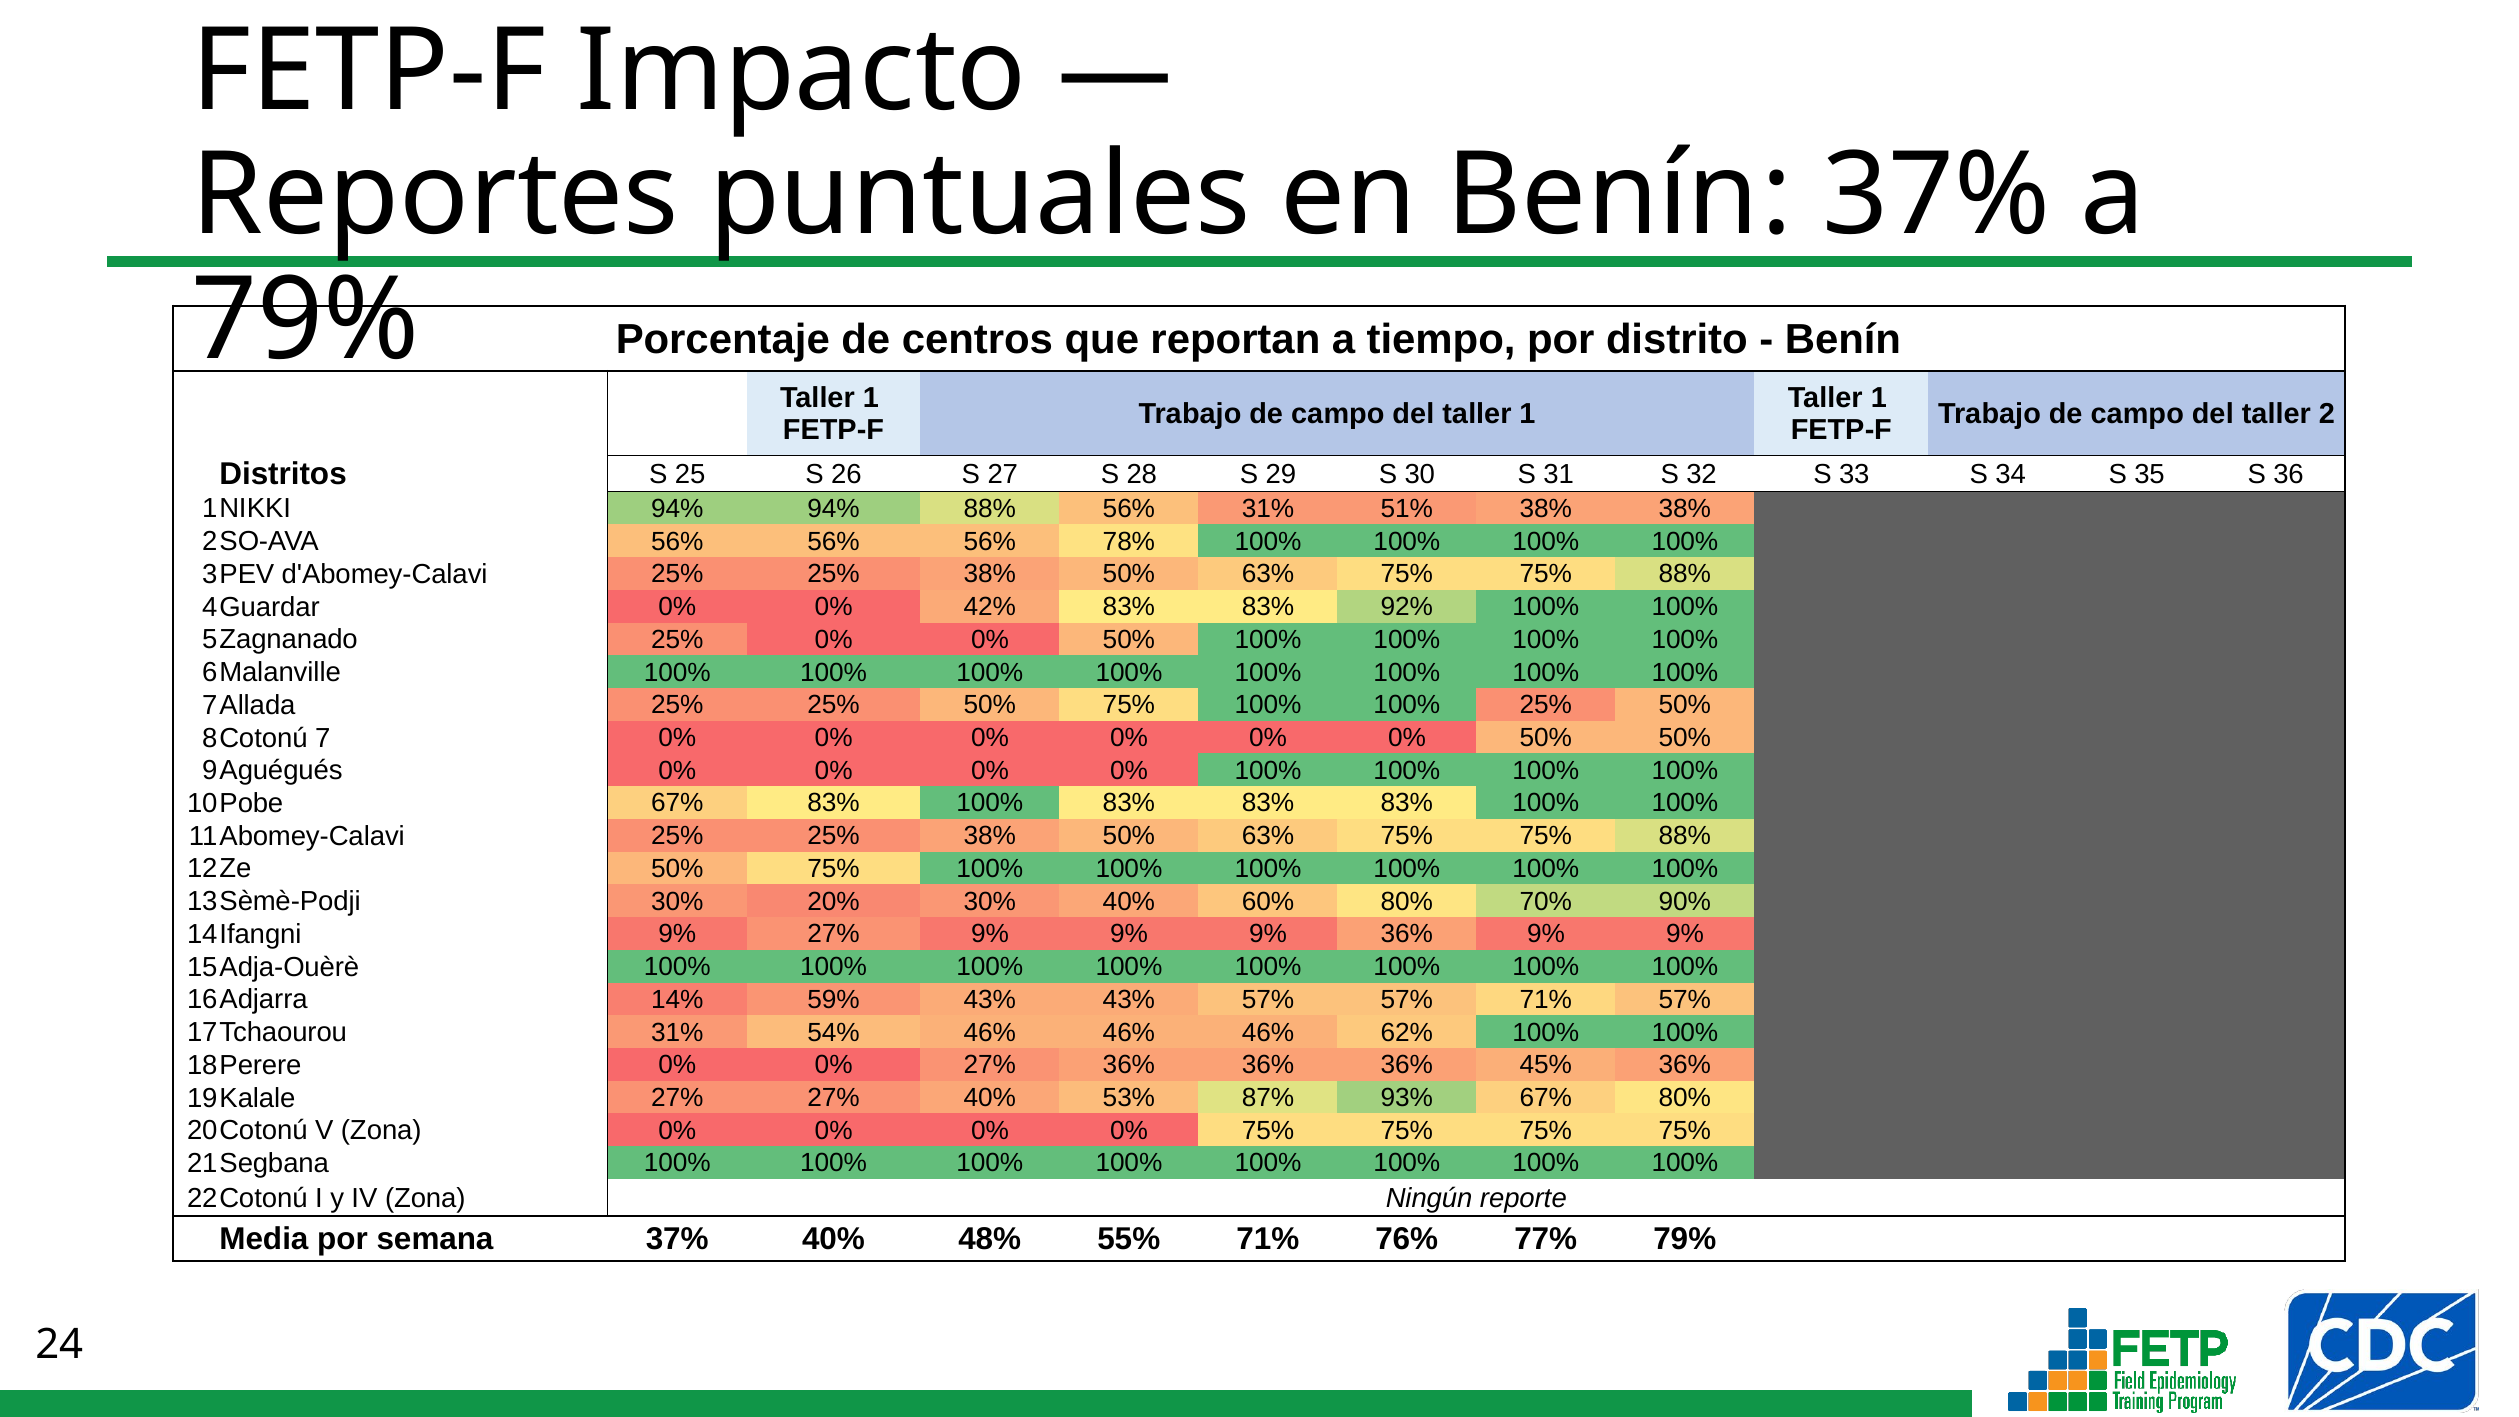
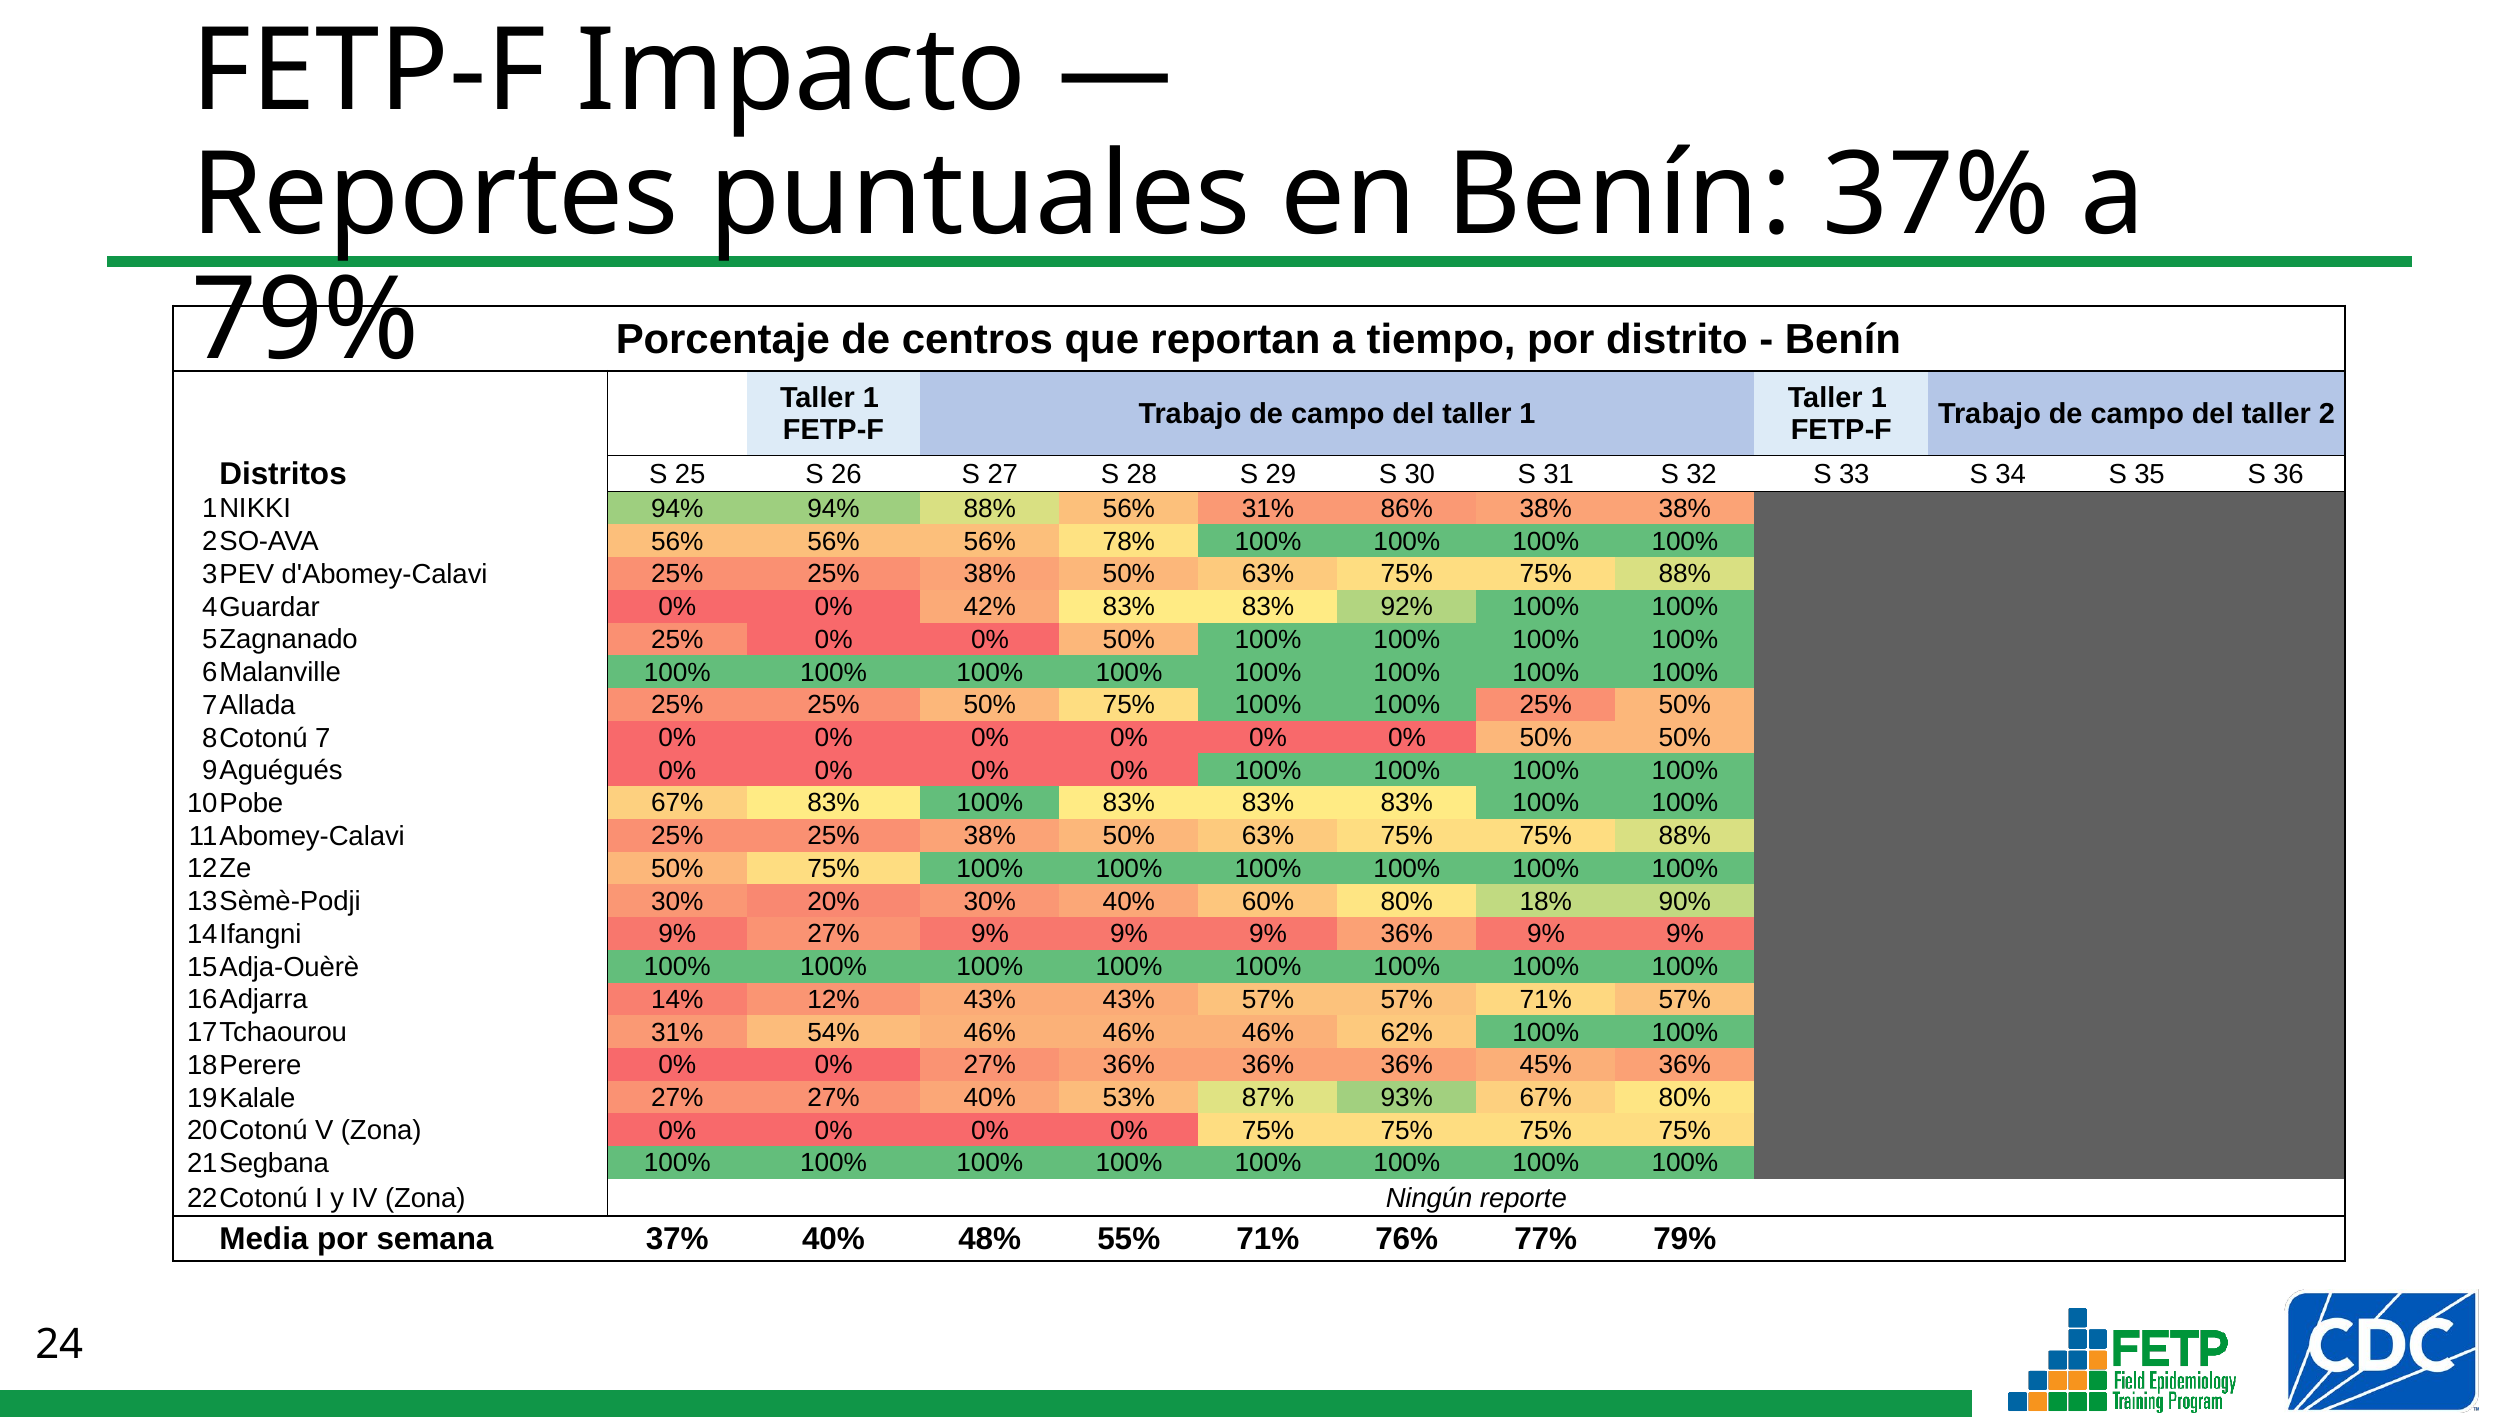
51%: 51% -> 86% (1407, 509)
70%: 70% -> 18% (1546, 901)
59%: 59% -> 12% (834, 1000)
